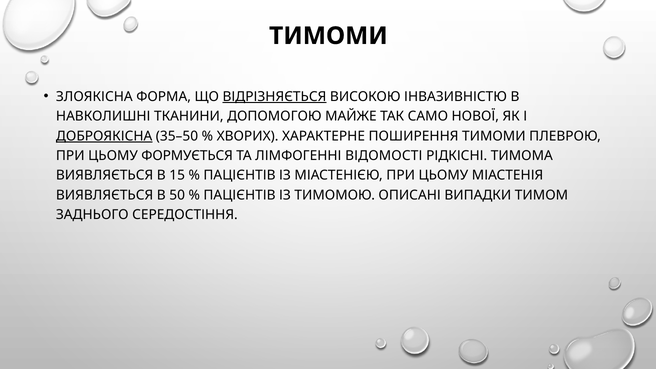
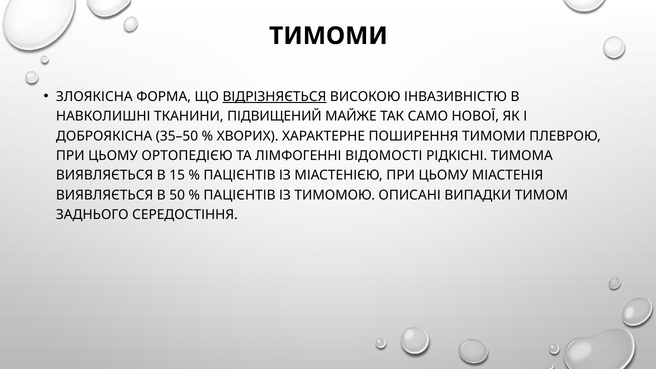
ДОПОМОГОЮ: ДОПОМОГОЮ -> ПІДВИЩЕНИЙ (274, 116)
ДОБРОЯКІСНА underline: present -> none (104, 136)
ФОРМУЄТЬСЯ: ФОРМУЄТЬСЯ -> ОРТОПЕДІЄЮ (187, 156)
